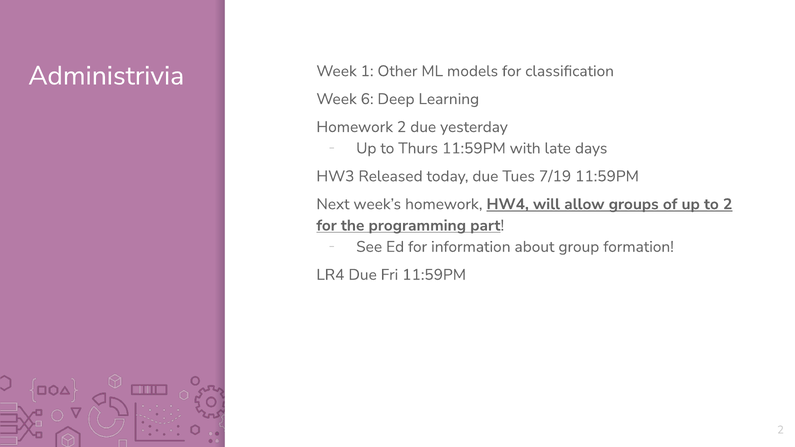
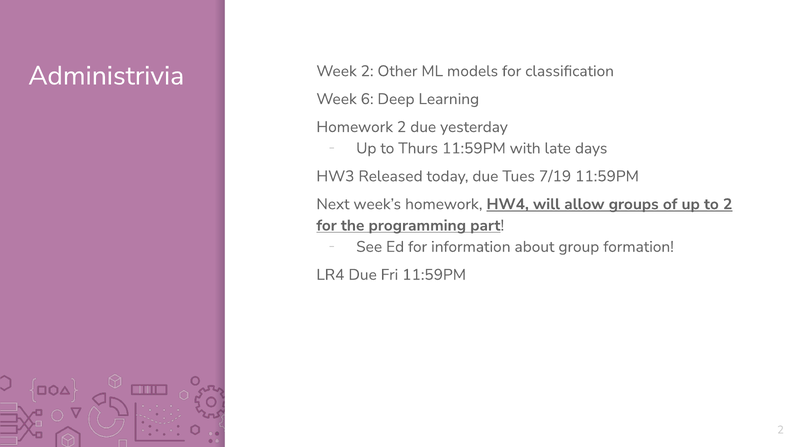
Week 1: 1 -> 2 (367, 71)
